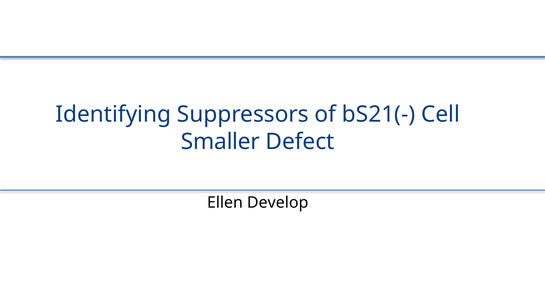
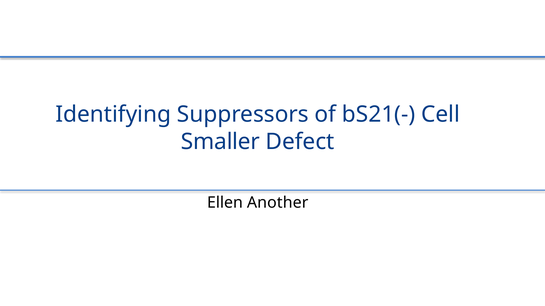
Develop: Develop -> Another (278, 203)
